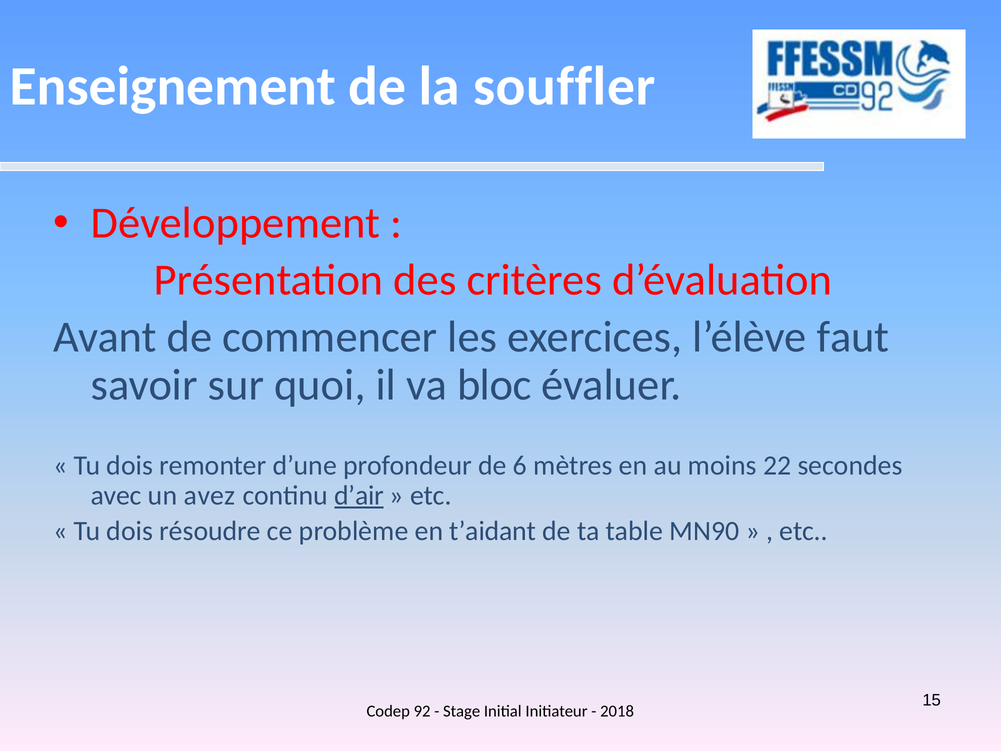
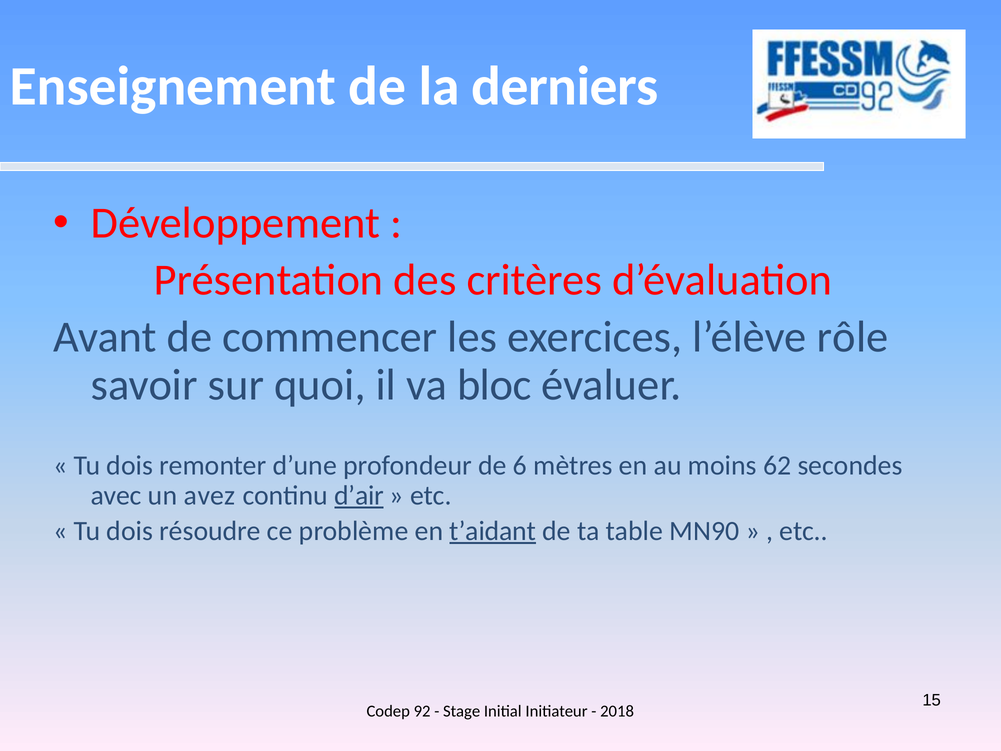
souffler: souffler -> derniers (565, 86)
faut: faut -> rôle (853, 337)
22: 22 -> 62 (777, 465)
t’aidant underline: none -> present (493, 531)
